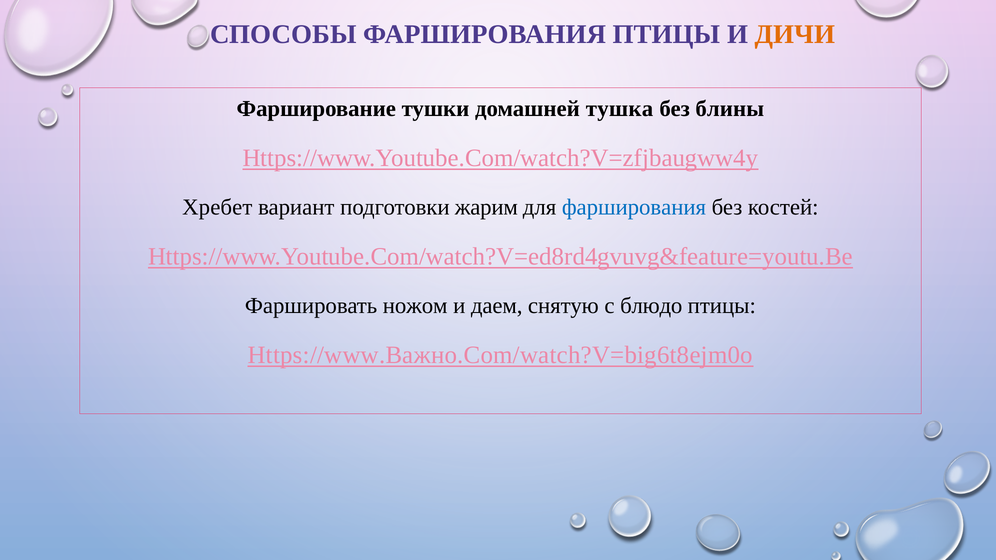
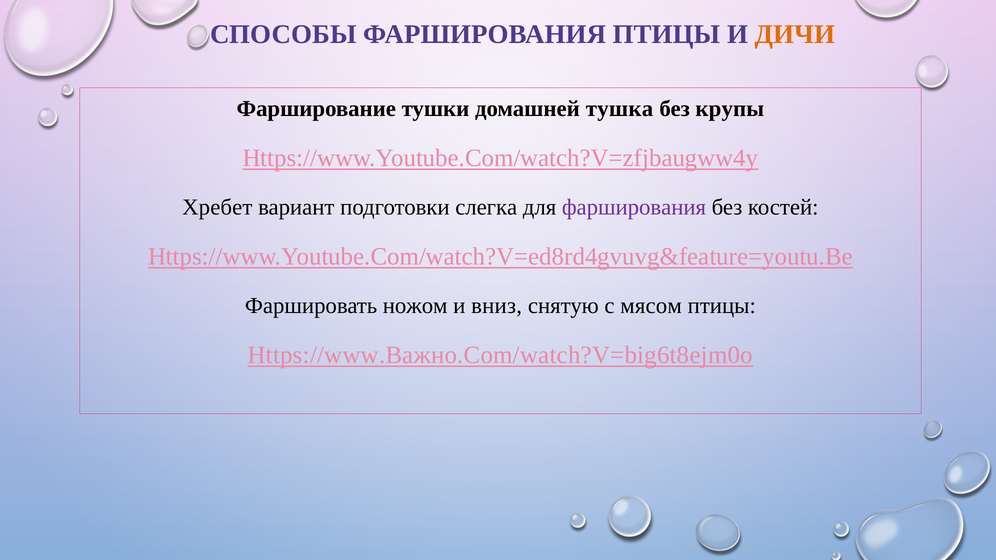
блины: блины -> крупы (730, 109)
жарим: жарим -> слегка (486, 207)
фарширования colour: blue -> purple (634, 207)
даем: даем -> вниз (497, 306)
блюдо: блюдо -> мясом (651, 306)
